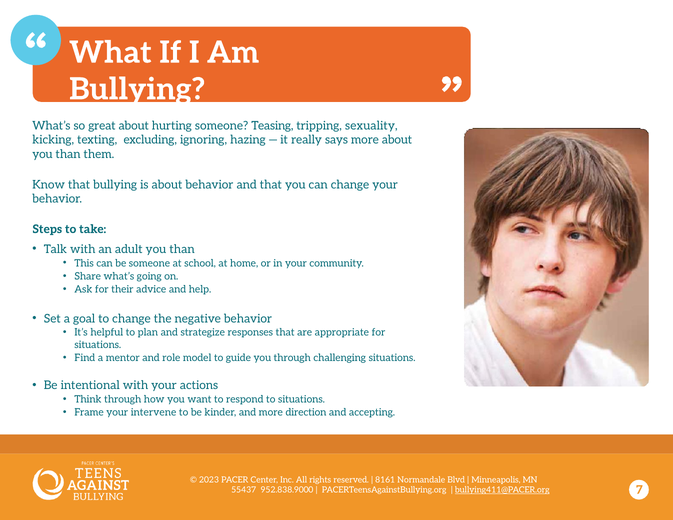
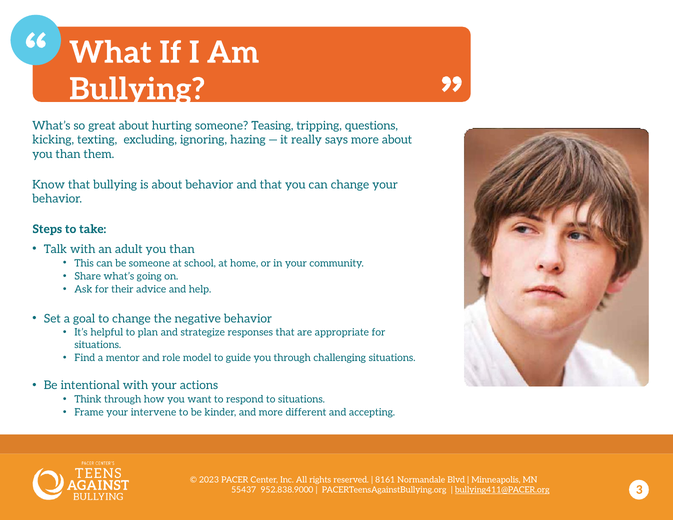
sexuality: sexuality -> questions (371, 126)
direction: direction -> different (306, 412)
7: 7 -> 3 (639, 490)
